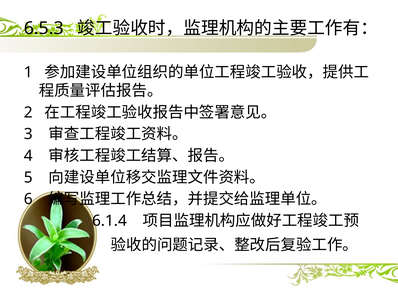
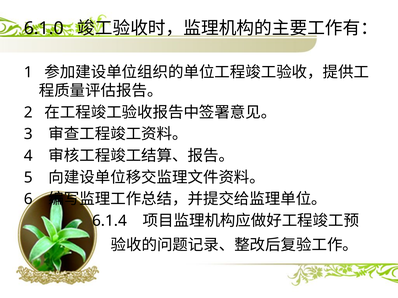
6.5.3: 6.5.3 -> 6.1.0 (44, 28)
